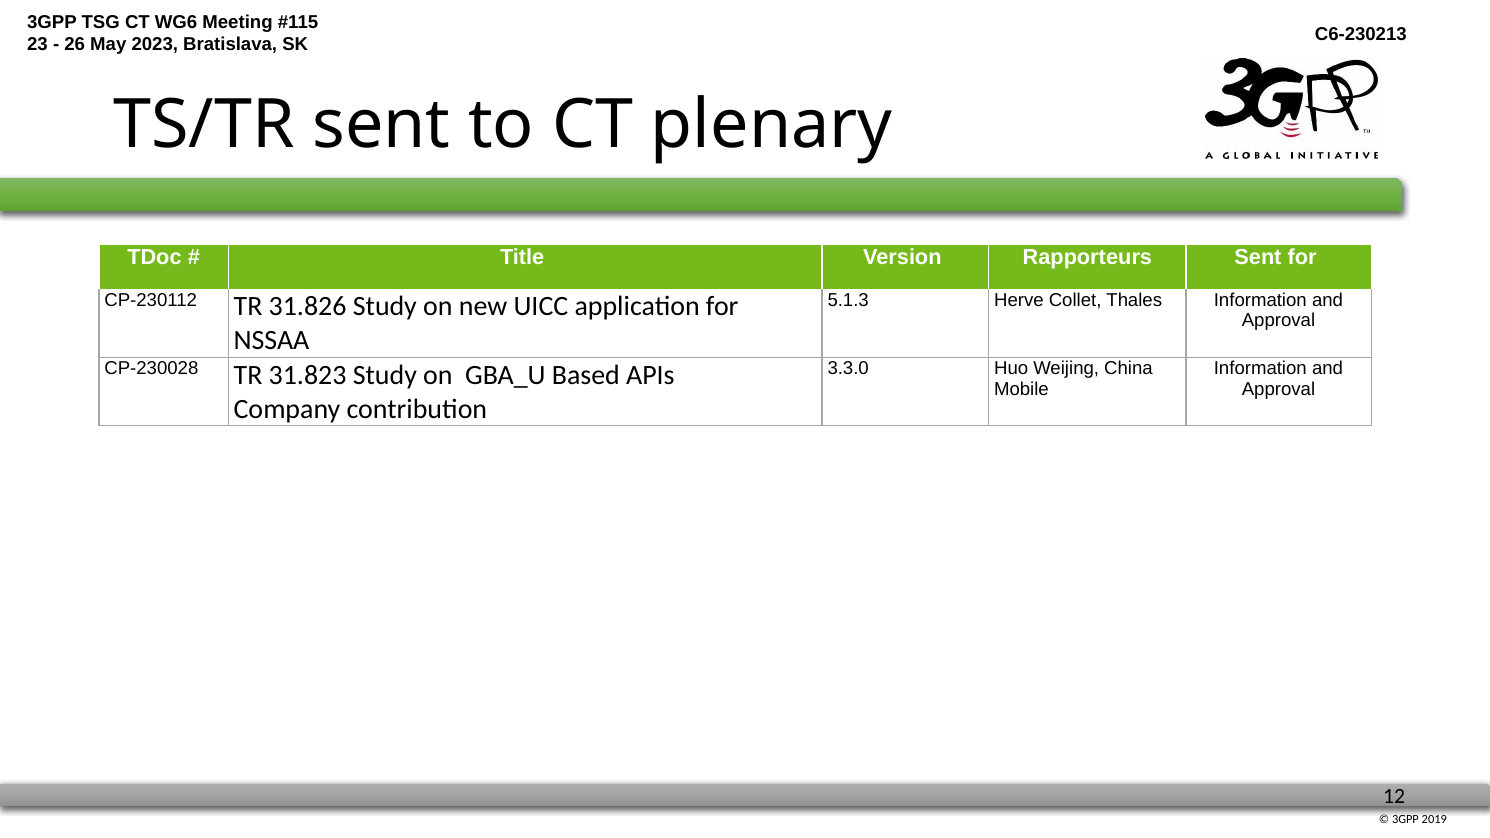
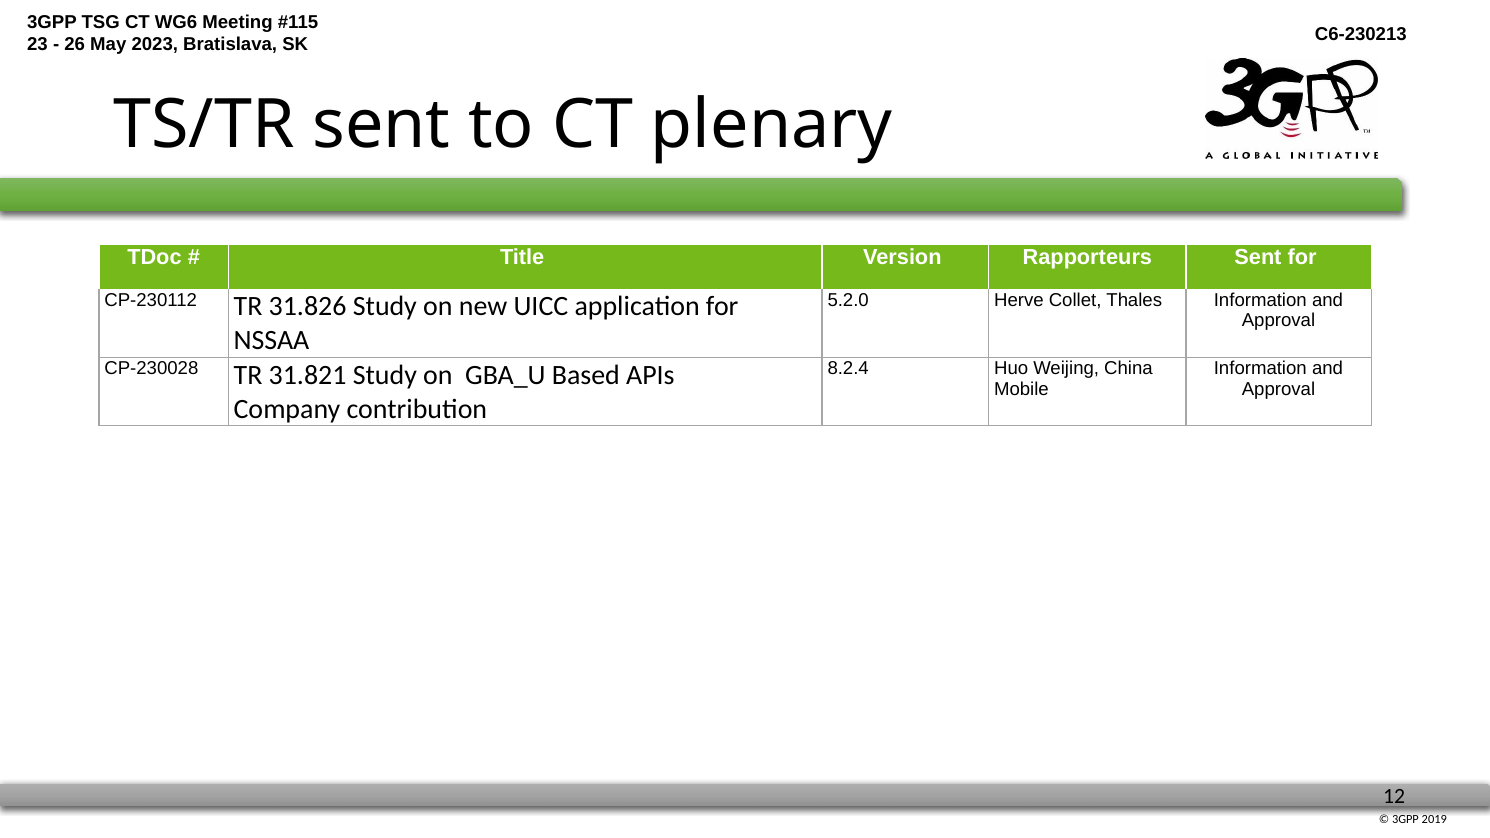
5.1.3: 5.1.3 -> 5.2.0 (848, 300)
31.823: 31.823 -> 31.821 (308, 375)
3.3.0: 3.3.0 -> 8.2.4 (848, 368)
